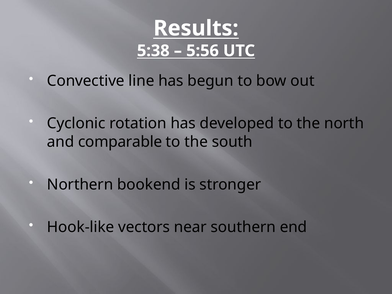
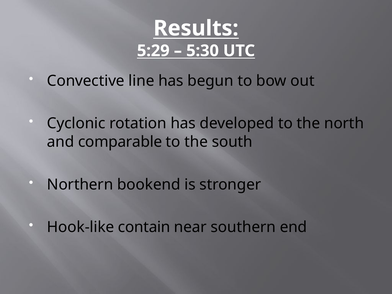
5:38: 5:38 -> 5:29 (153, 51)
5:56: 5:56 -> 5:30 (203, 51)
vectors: vectors -> contain (144, 227)
